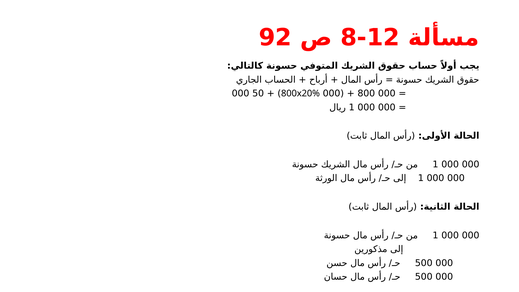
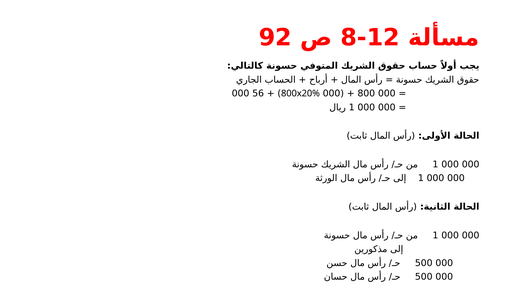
50: 50 -> 56 (258, 93)
